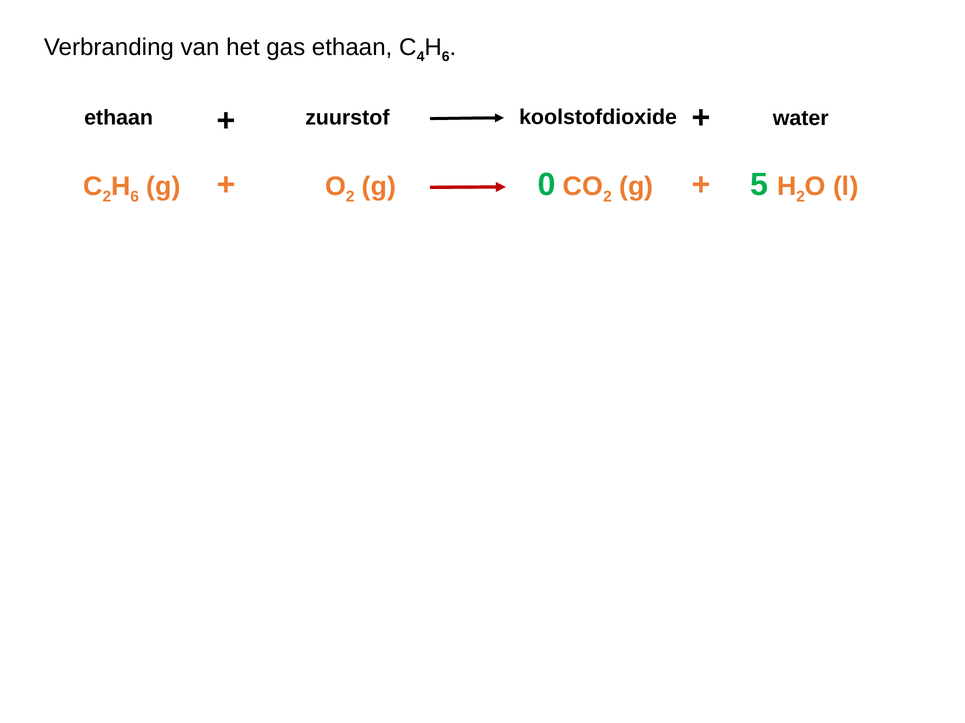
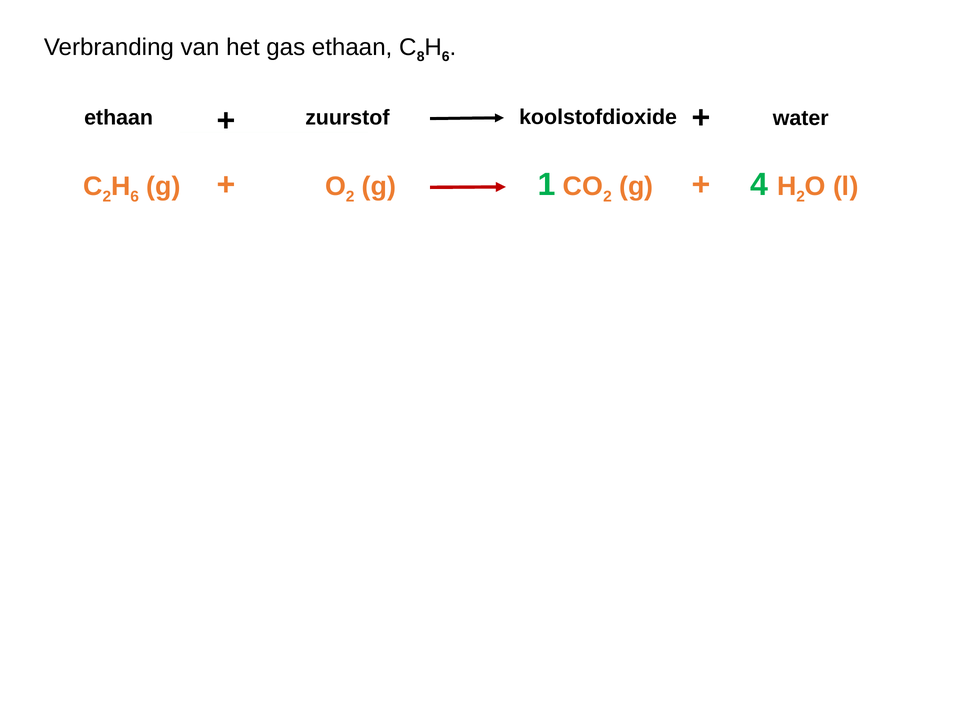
4: 4 -> 8 (421, 57)
0: 0 -> 1 (547, 185)
5: 5 -> 4 (759, 185)
